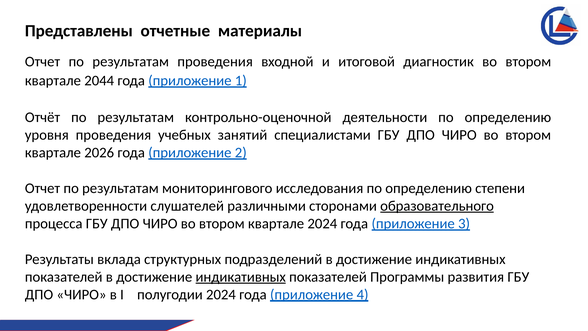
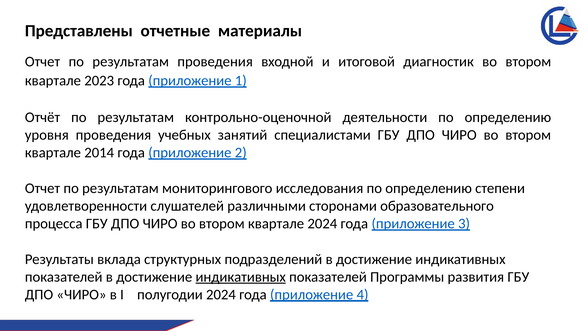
2044: 2044 -> 2023 (99, 80)
2026: 2026 -> 2014 (99, 153)
образовательного underline: present -> none (437, 206)
